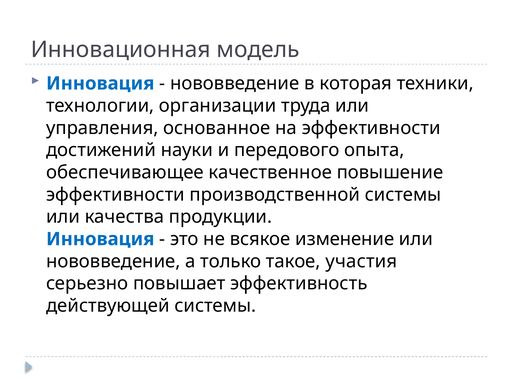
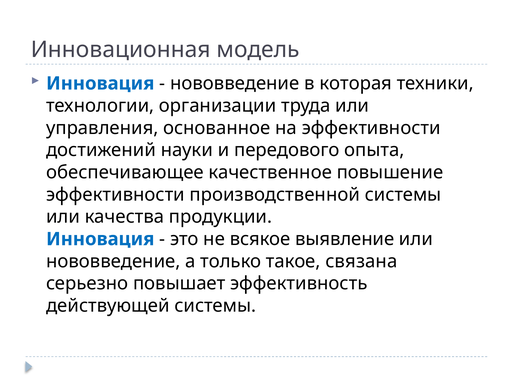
изменение: изменение -> выявление (345, 239)
участия: участия -> связана (361, 261)
